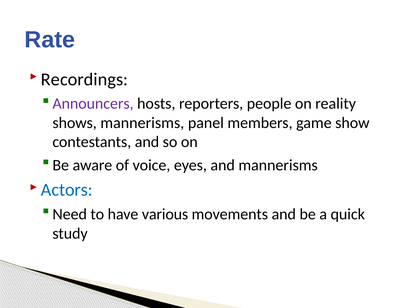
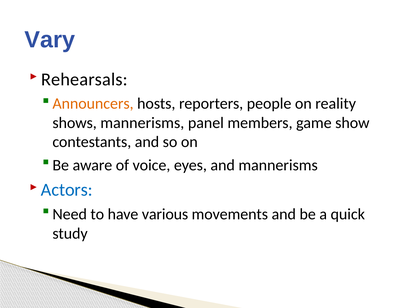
Rate: Rate -> Vary (50, 40)
Recordings: Recordings -> Rehearsals (84, 79)
Announcers colour: purple -> orange (93, 104)
